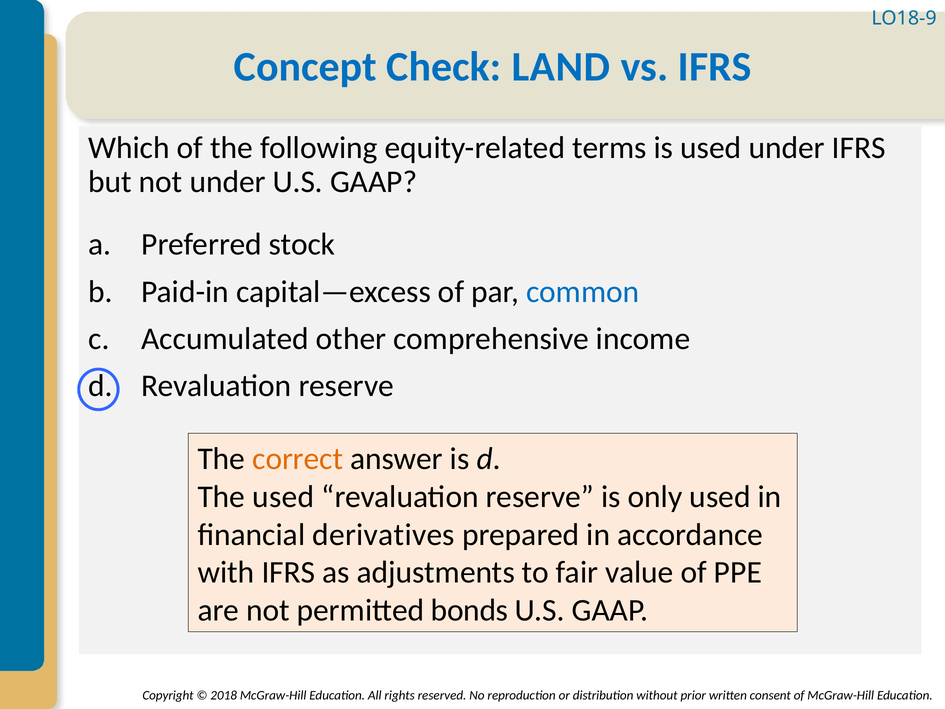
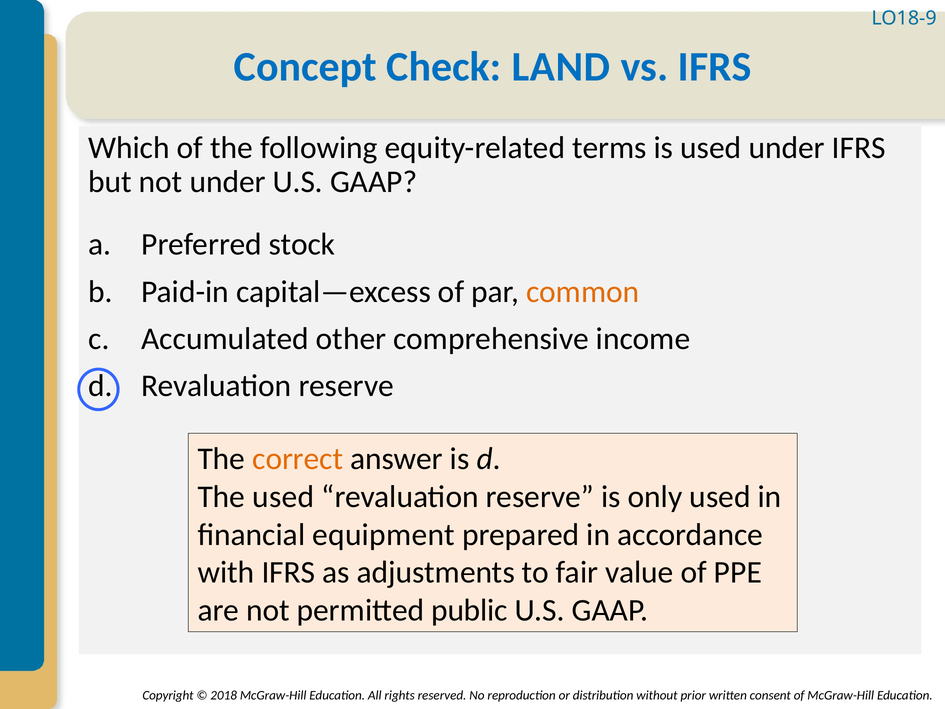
common colour: blue -> orange (583, 292)
derivatives: derivatives -> equipment (384, 534)
bonds: bonds -> public (469, 610)
